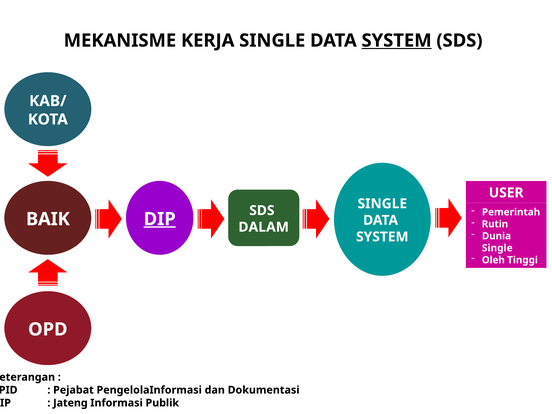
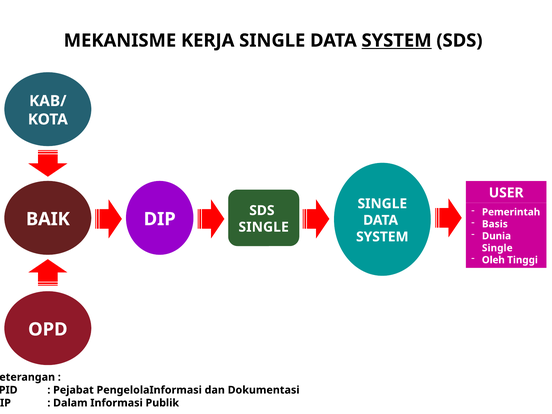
DIP underline: present -> none (160, 219)
Rutin: Rutin -> Basis (495, 224)
DALAM: DALAM -> SINGLE (264, 227)
Jateng: Jateng -> Dalam (70, 403)
